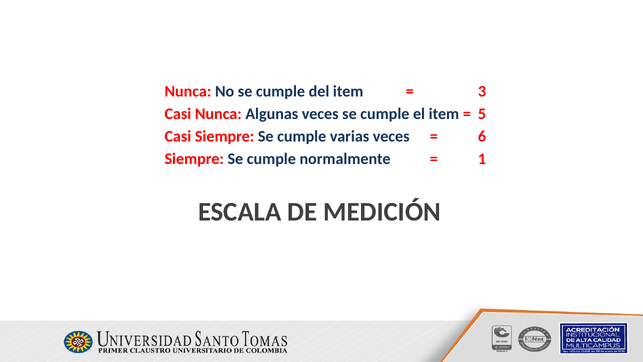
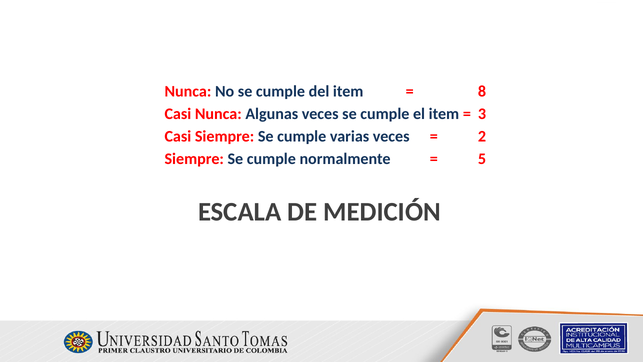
3: 3 -> 8 (482, 91)
5: 5 -> 3 (482, 114)
6: 6 -> 2 (482, 136)
1: 1 -> 5 (482, 159)
